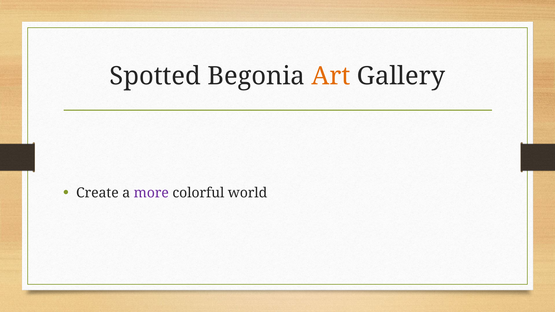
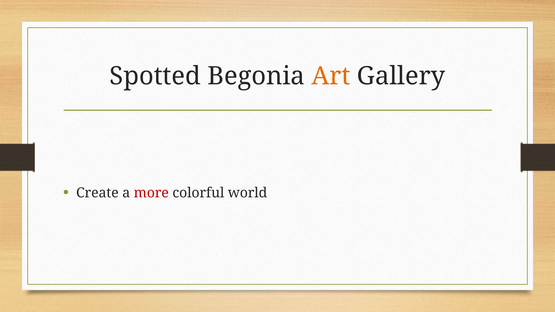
more colour: purple -> red (151, 193)
